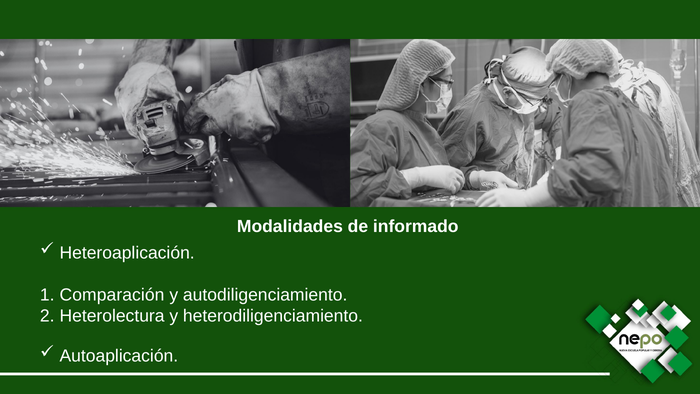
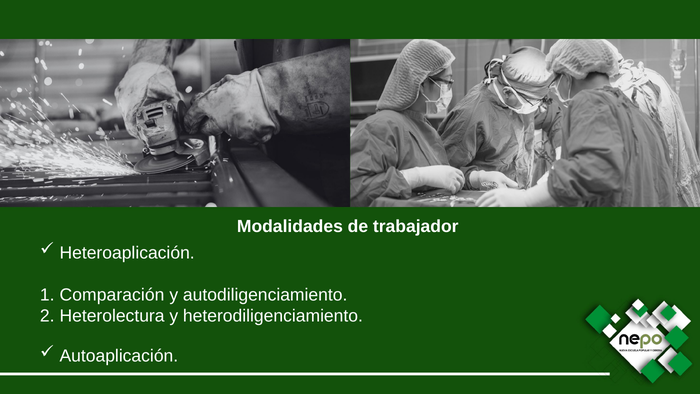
informado: informado -> trabajador (416, 226)
